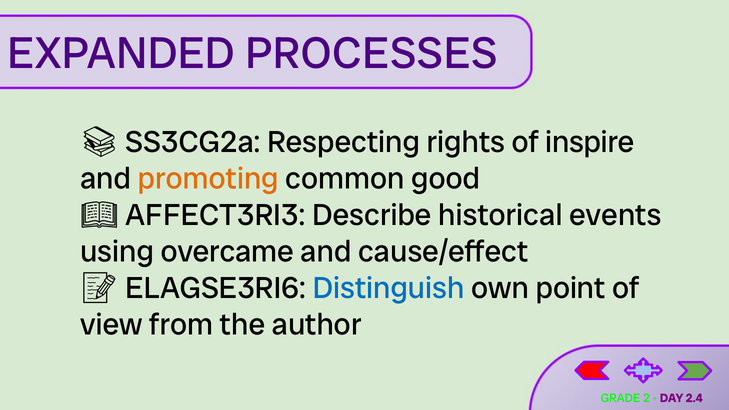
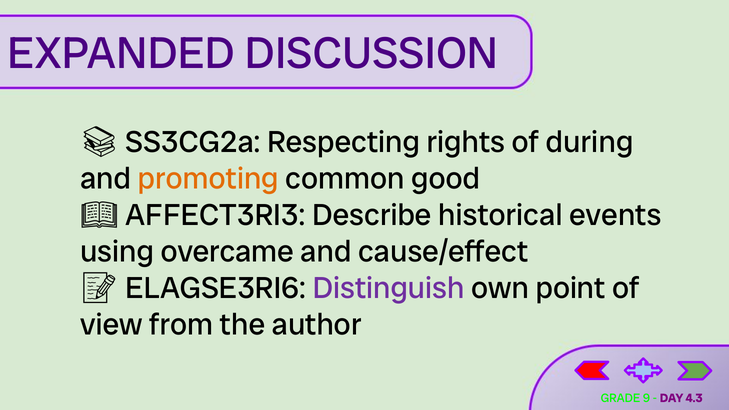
PROCESSES: PROCESSES -> DISCUSSION (372, 54)
inspire: inspire -> during (590, 142)
Distinguish colour: blue -> purple (389, 288)
2: 2 -> 9 (647, 398)
2.4: 2.4 -> 4.3 (694, 398)
